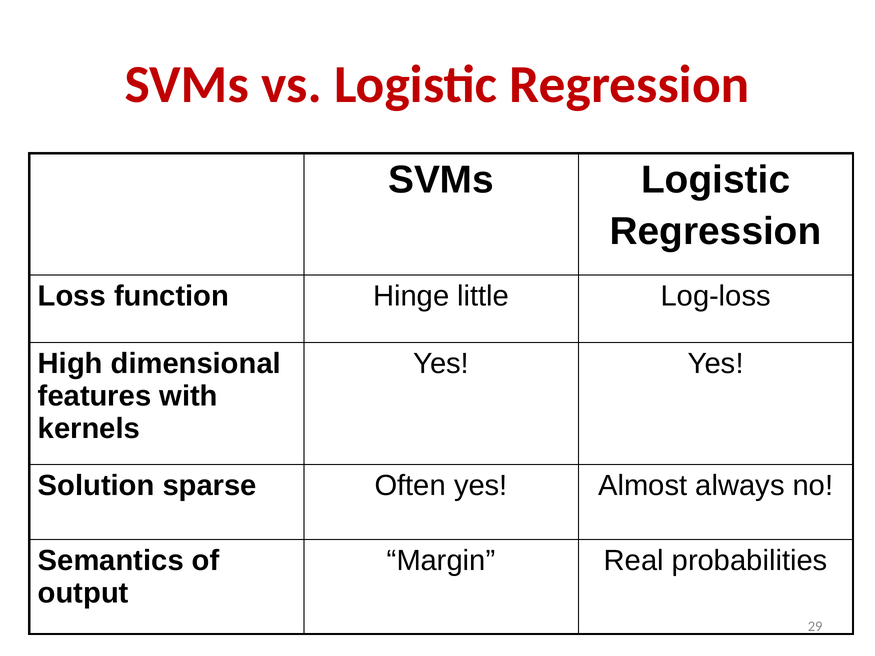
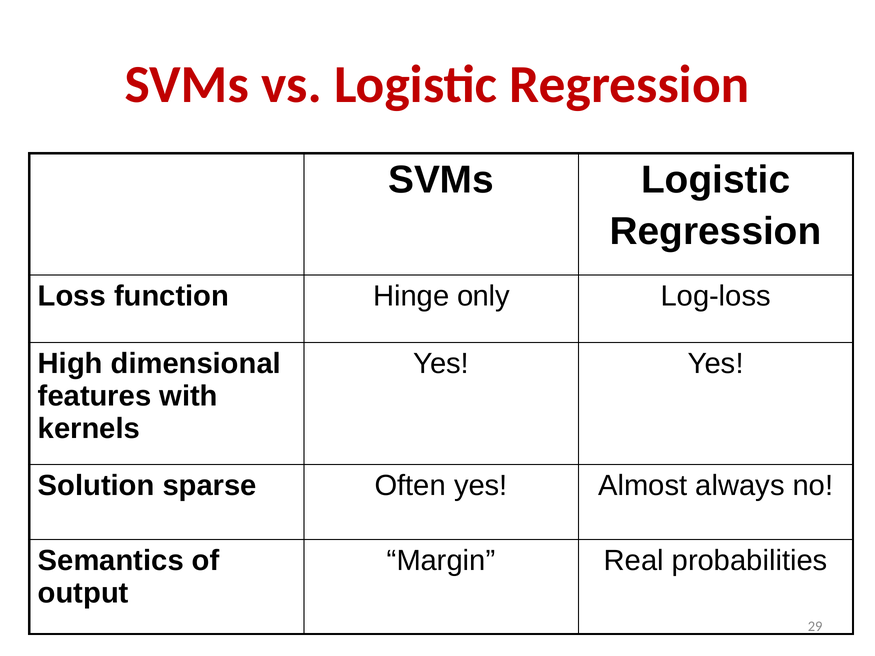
little: little -> only (483, 296)
